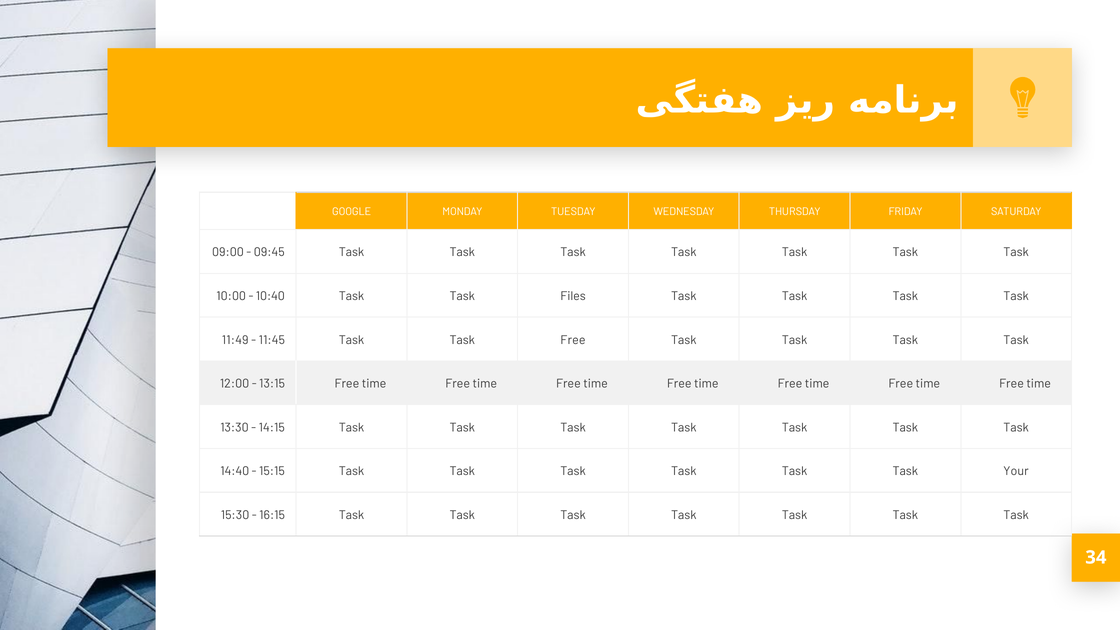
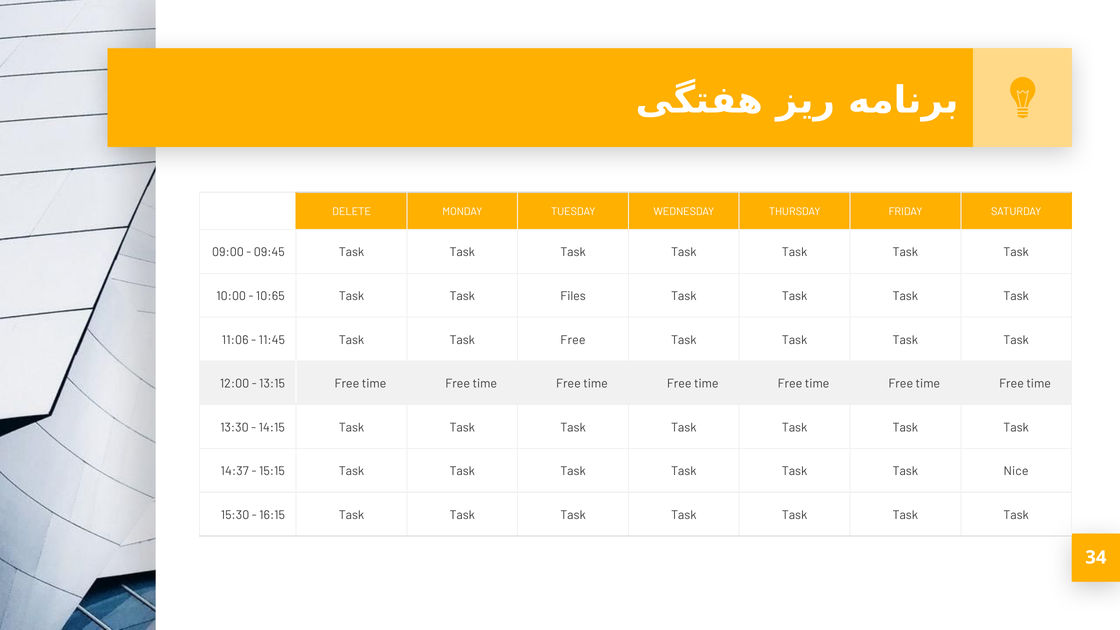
GOOGLE: GOOGLE -> DELETE (352, 212)
10:40: 10:40 -> 10:65 (270, 296)
11:49: 11:49 -> 11:06 (235, 340)
14:40: 14:40 -> 14:37 (235, 471)
Your: Your -> Nice (1016, 471)
